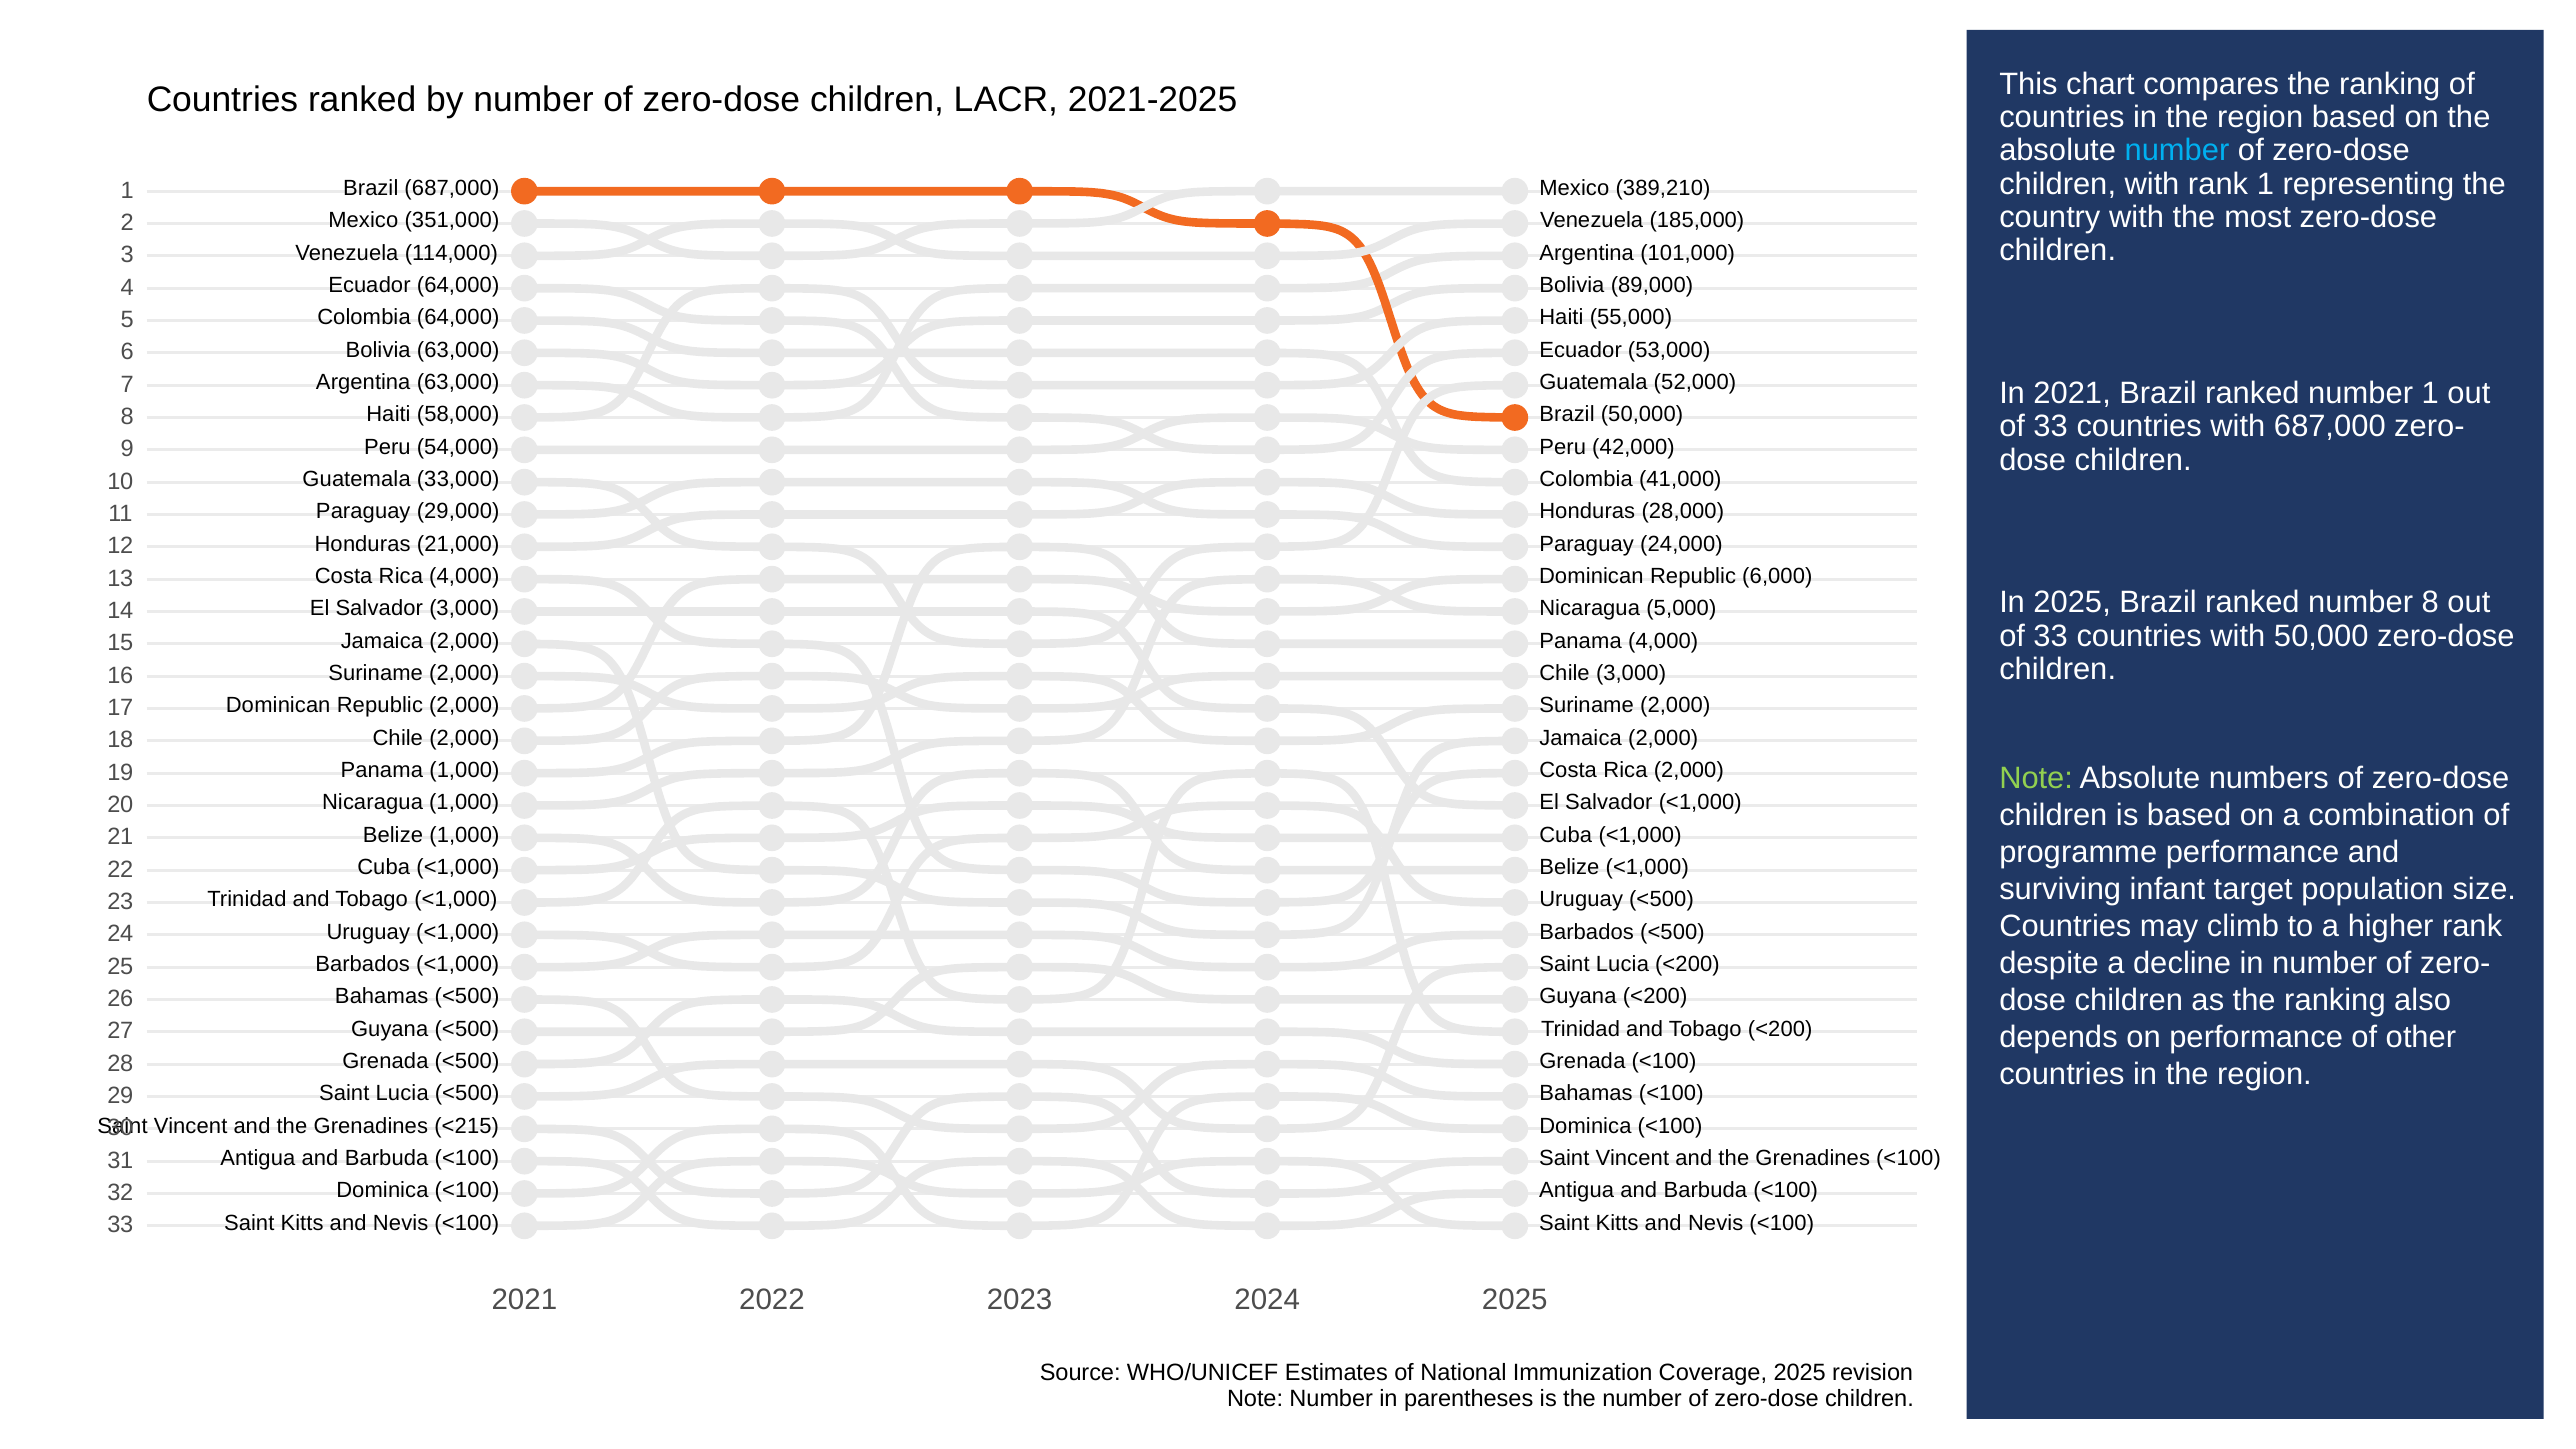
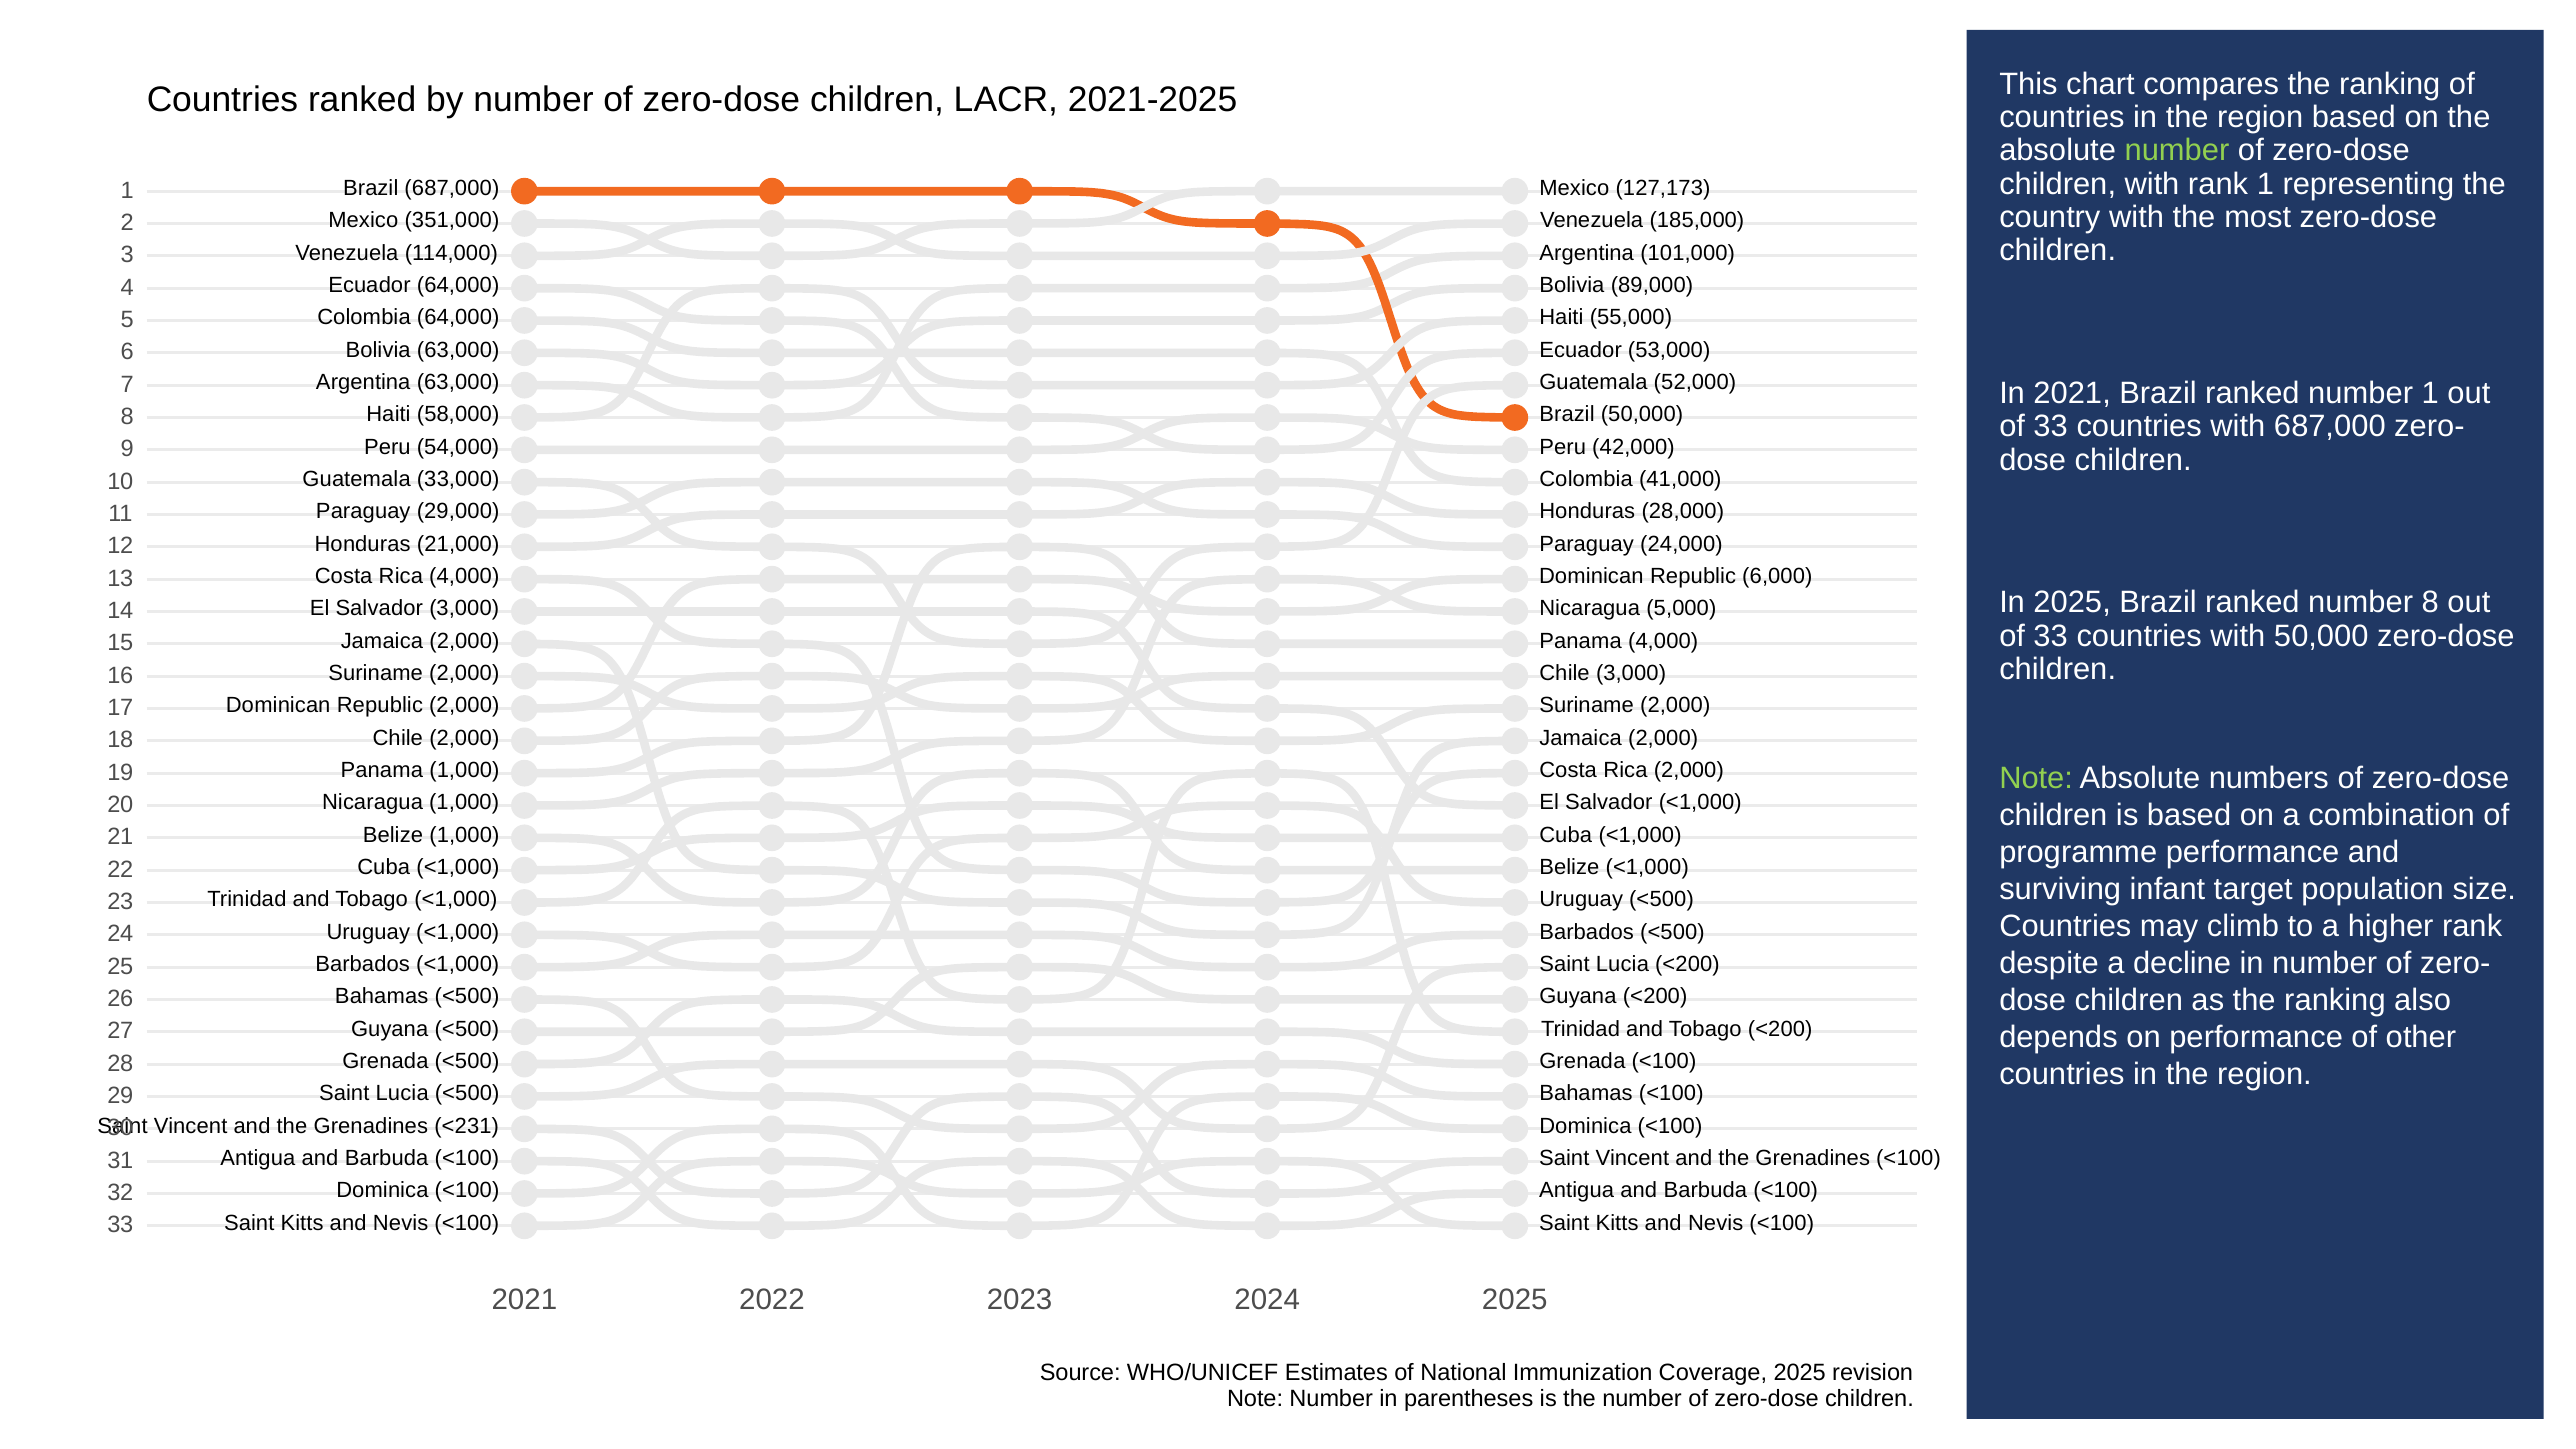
number colour: light blue -> light green (2177, 151)
389,210: 389,210 -> 127,173 (1663, 188)
<215: <215 -> <231 (467, 1126)
